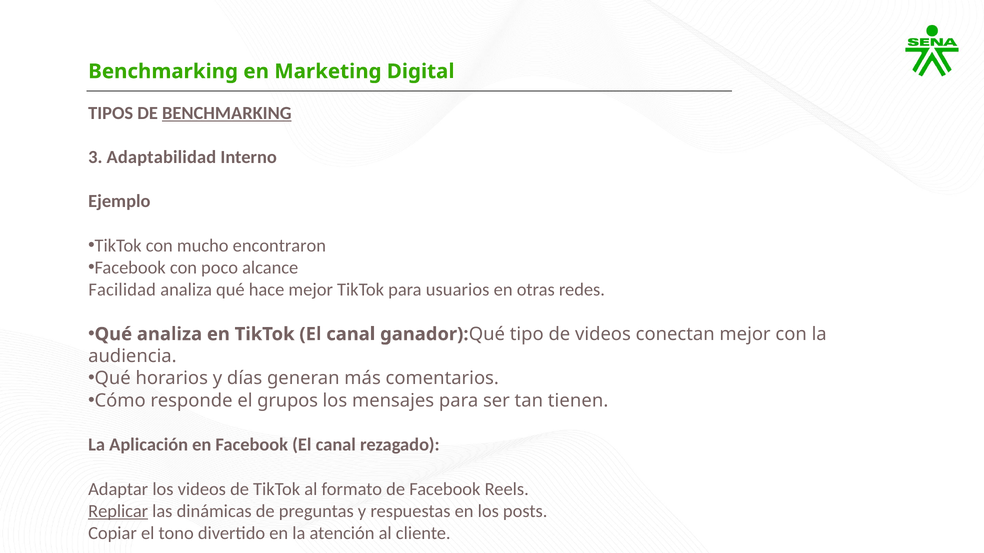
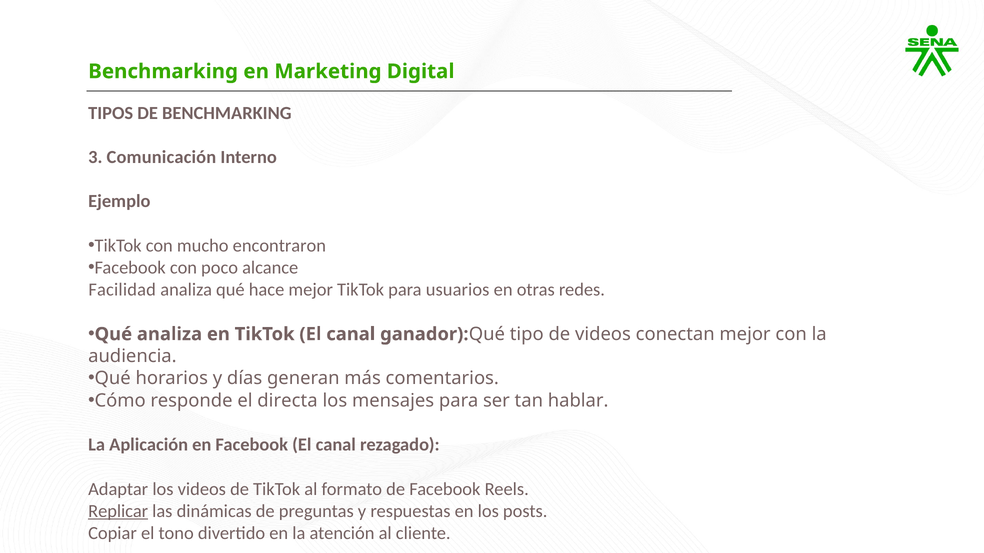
BENCHMARKING underline: present -> none (227, 113)
Adaptabilidad: Adaptabilidad -> Comunicación (161, 157)
grupos: grupos -> directa (287, 401)
tienen: tienen -> hablar (578, 401)
